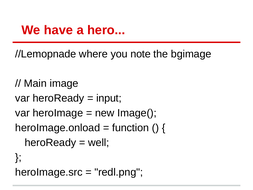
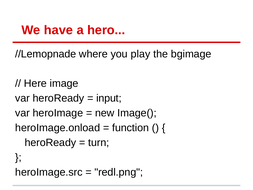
note: note -> play (140, 54)
Main: Main -> Here (35, 83)
well: well -> turn (99, 142)
